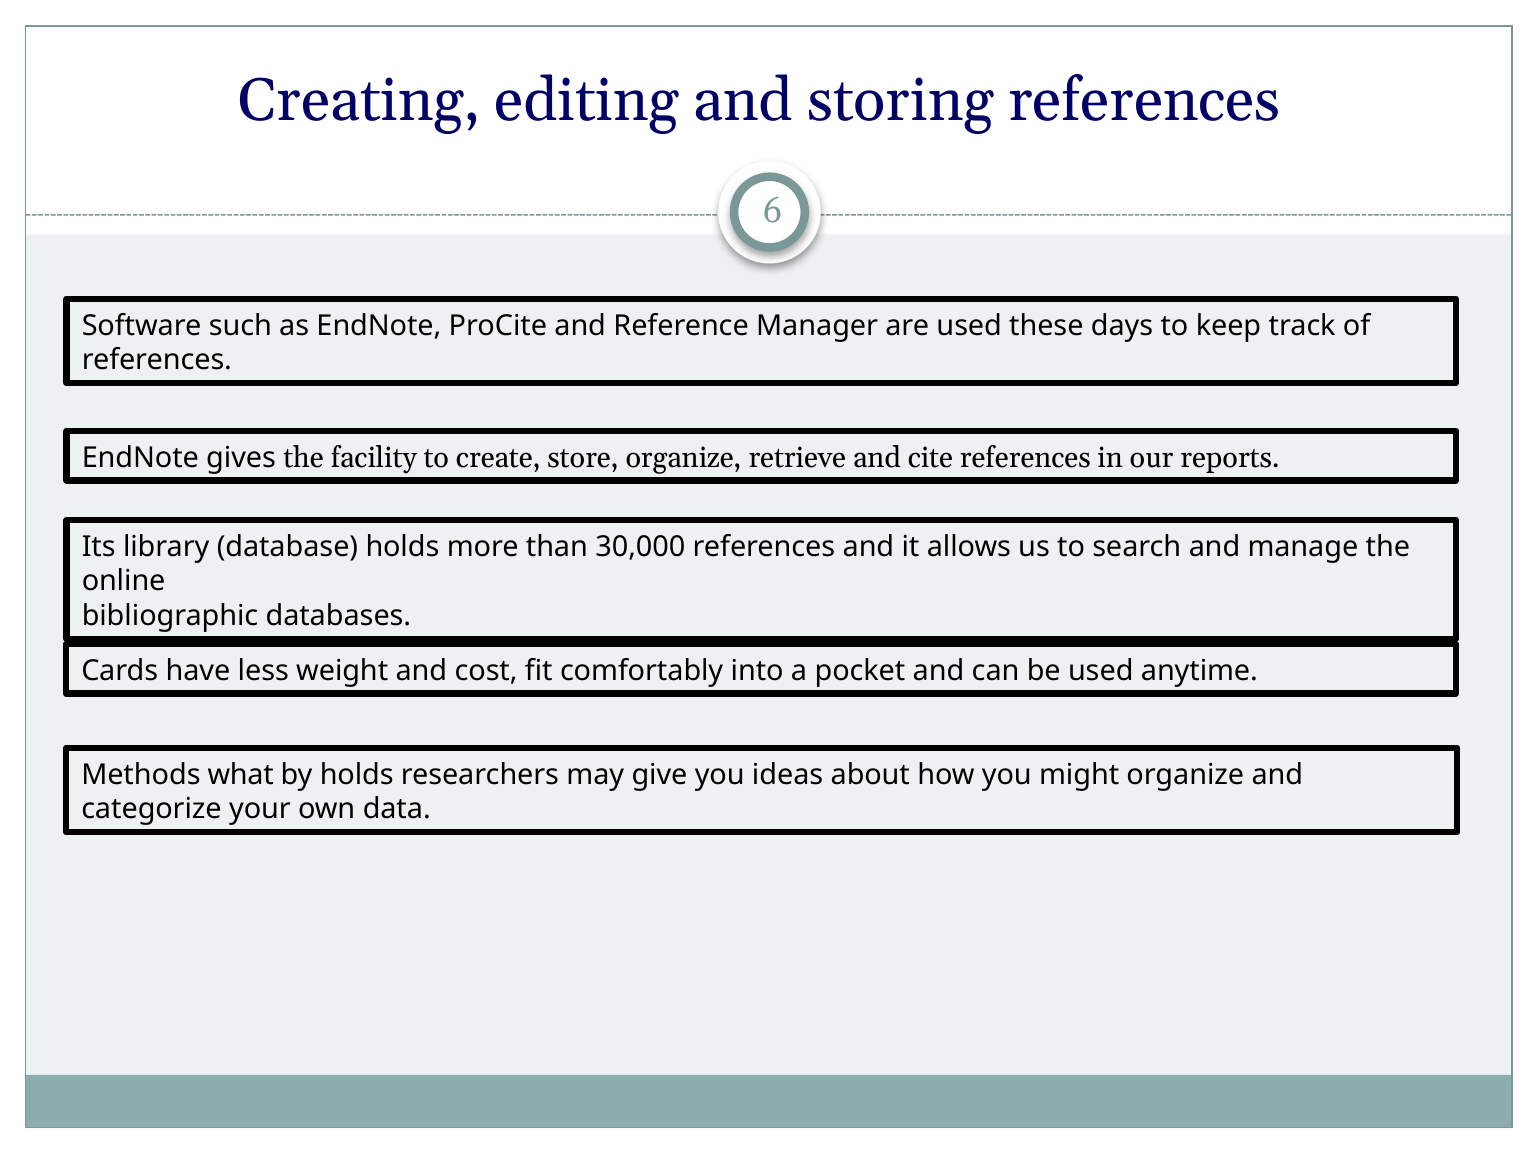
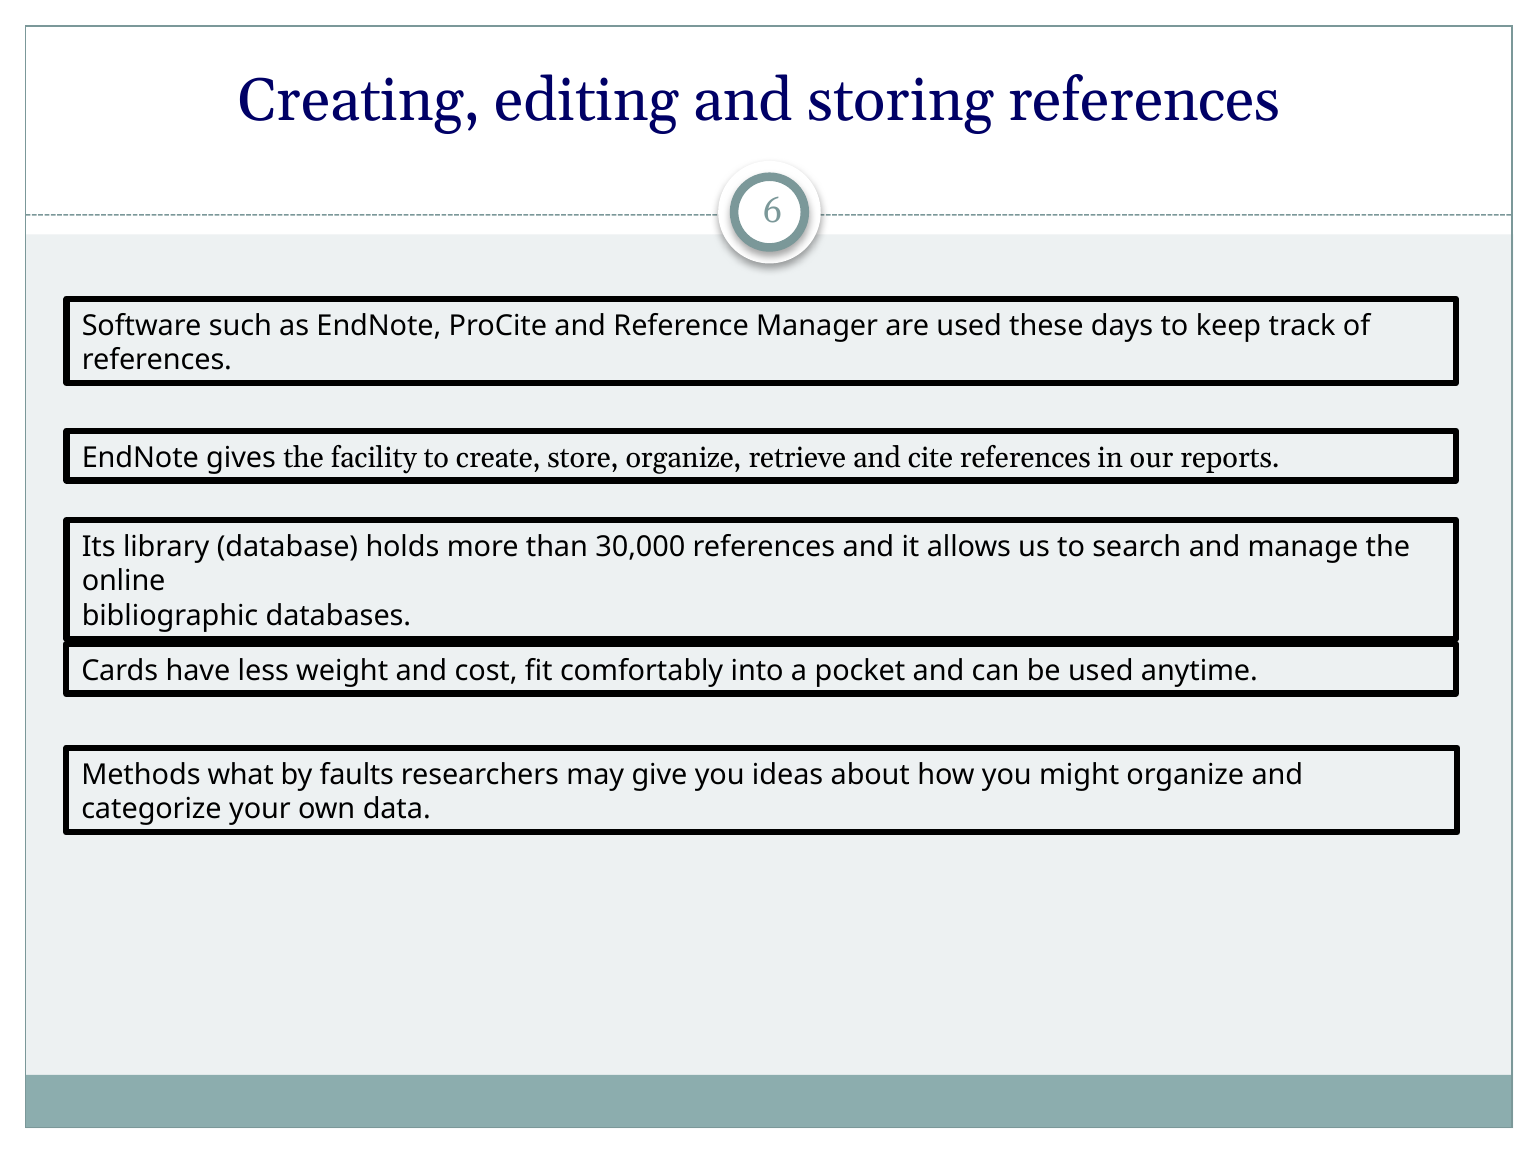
by holds: holds -> faults (357, 775)
